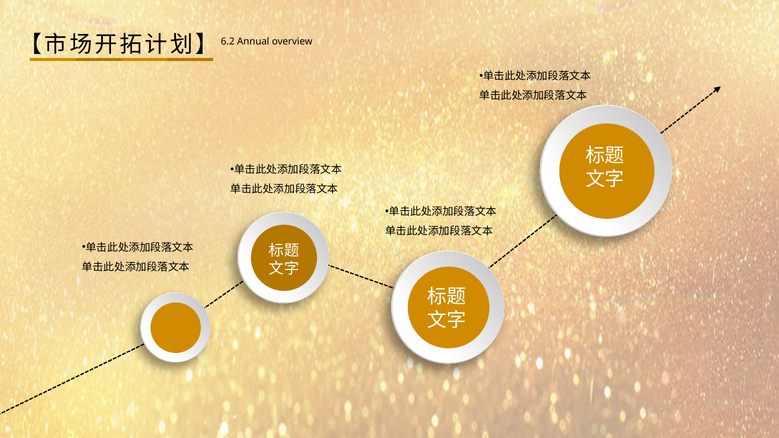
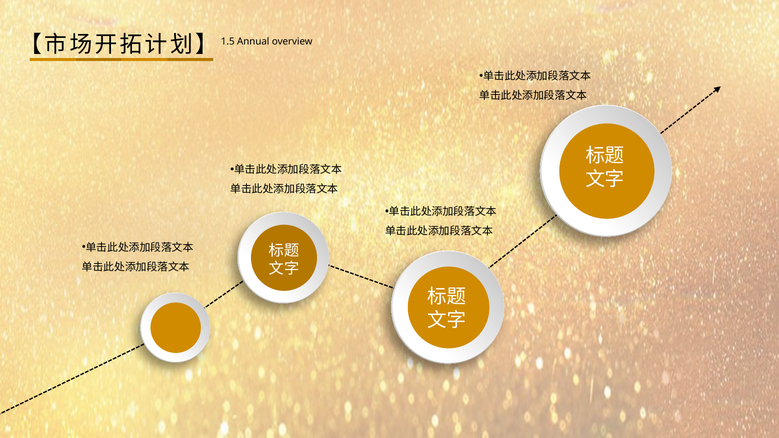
6.2: 6.2 -> 1.5 (228, 42)
